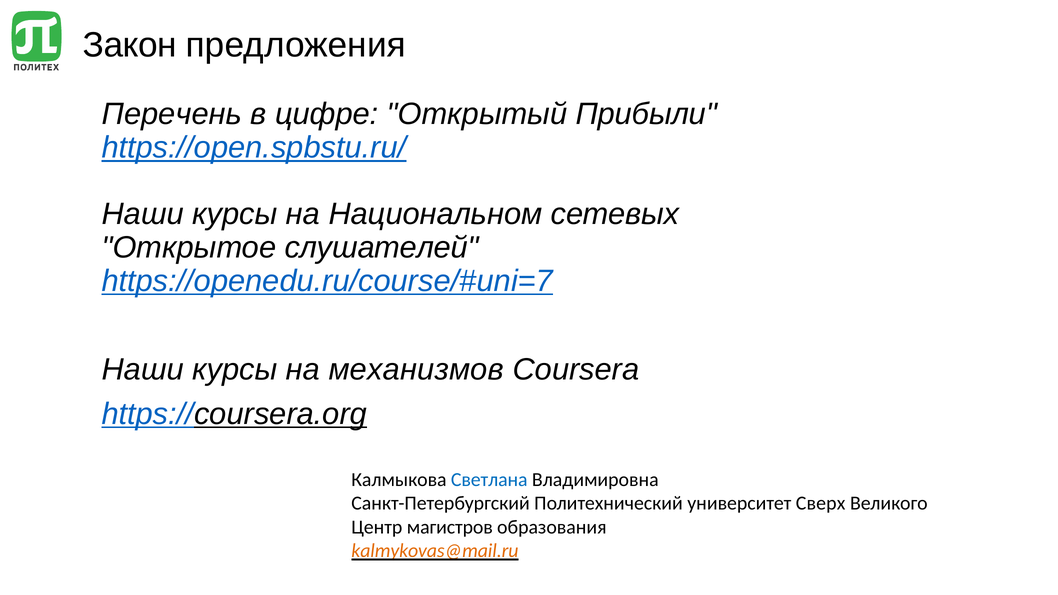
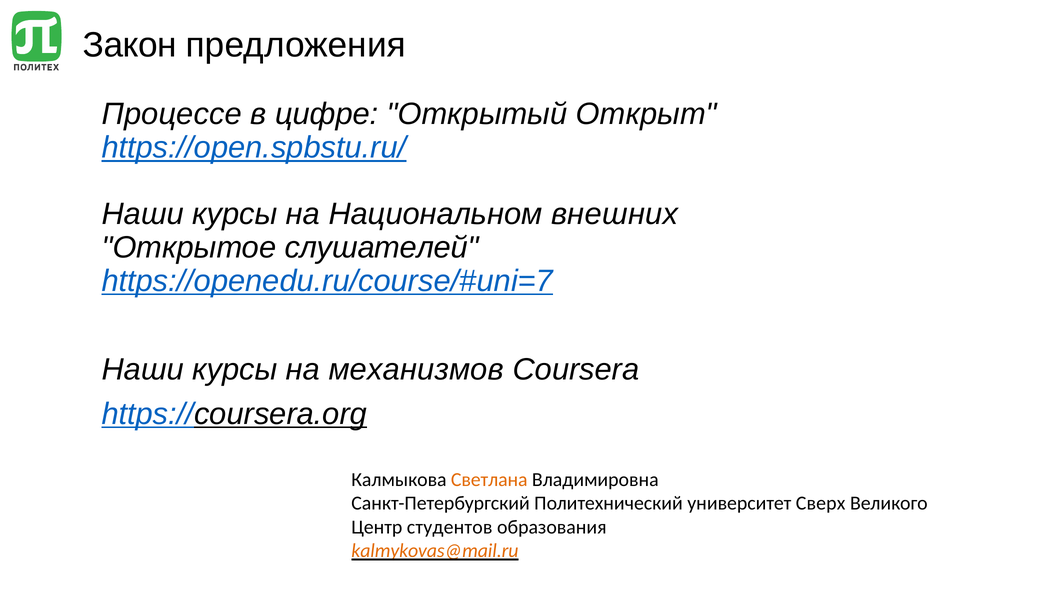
Перечень: Перечень -> Процессе (172, 114)
Прибыли: Прибыли -> Открыт (646, 114)
сетевых: сетевых -> внешних (615, 214)
Светлана colour: blue -> orange (489, 480)
магистров: магистров -> студентов (450, 527)
